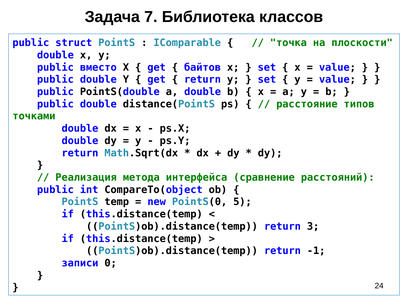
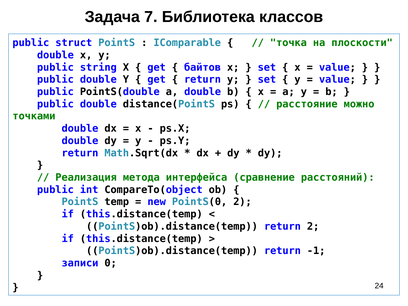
вместо: вместо -> string (98, 67)
типов: типов -> можно (359, 104)
PointS(0 5: 5 -> 2 (242, 202)
return 3: 3 -> 2 (313, 226)
